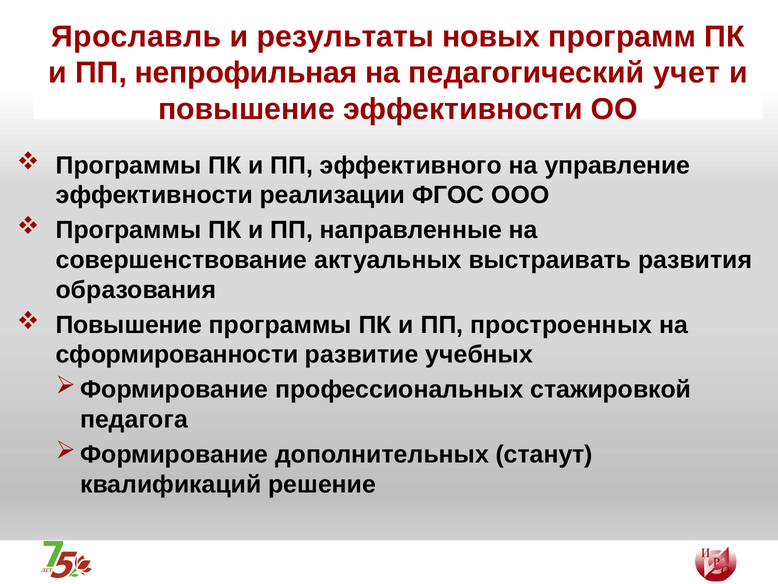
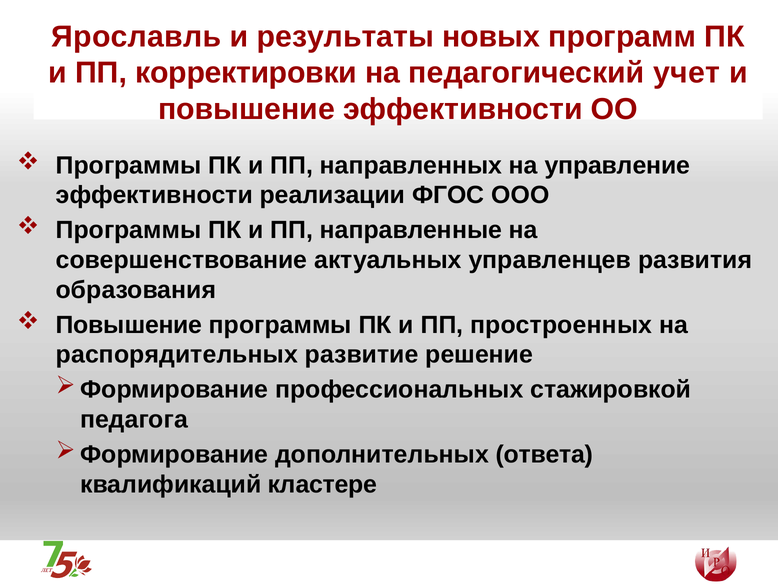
непрофильная: непрофильная -> корректировки (246, 73)
эффективного: эффективного -> направленных (411, 165)
выстраивать: выстраивать -> управленцев (550, 260)
сформированности: сформированности -> распорядительных (177, 354)
учебных: учебных -> решение (479, 354)
станут: станут -> ответа (544, 454)
решение: решение -> кластере (322, 484)
